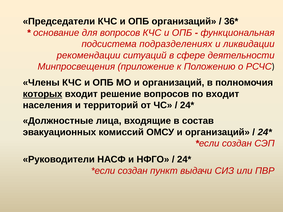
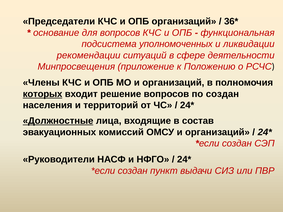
подразделениях: подразделениях -> уполномоченных (176, 44)
по входит: входит -> создан (222, 94)
Должностные underline: none -> present (58, 121)
